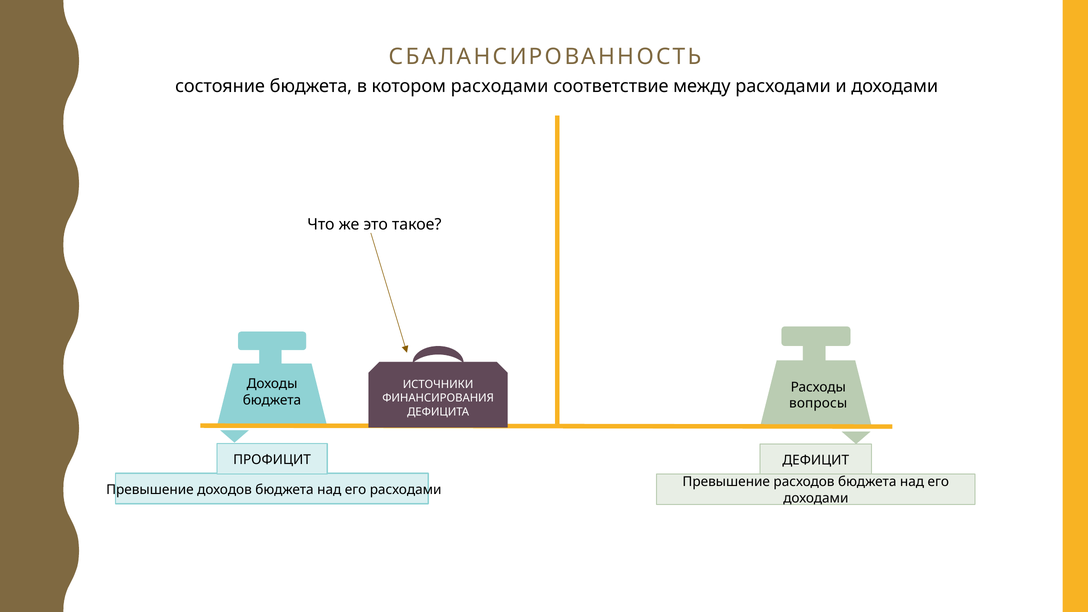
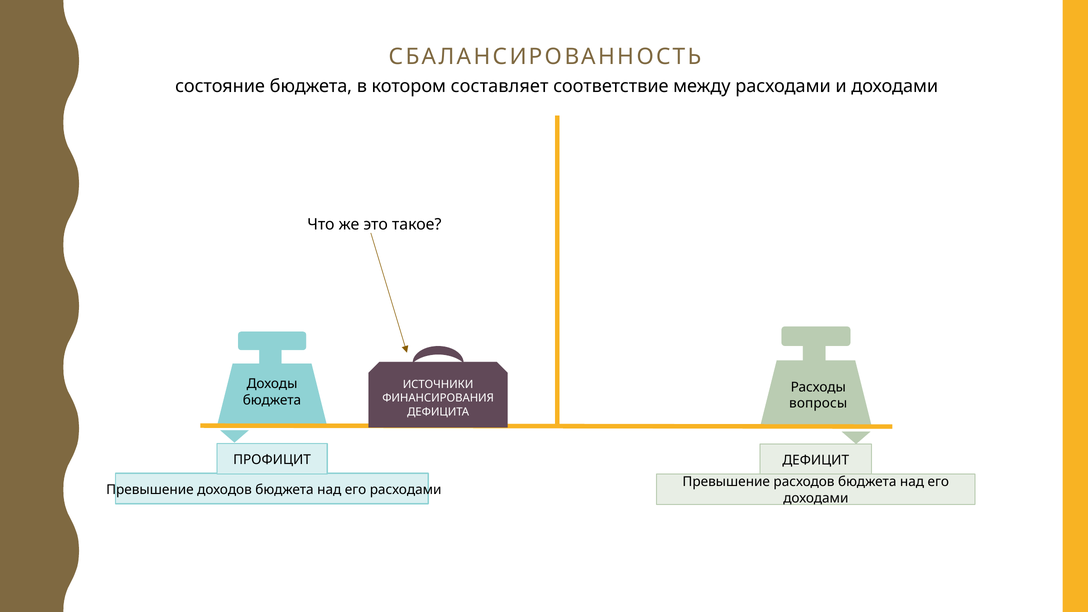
котором расходами: расходами -> составляет (500, 86)
